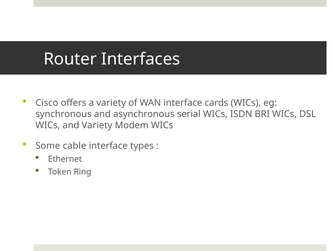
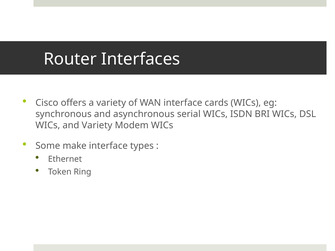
cable: cable -> make (75, 146)
